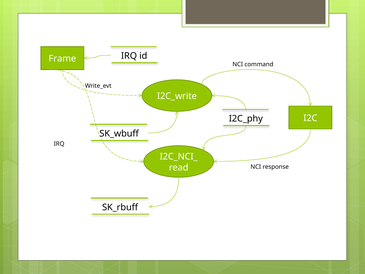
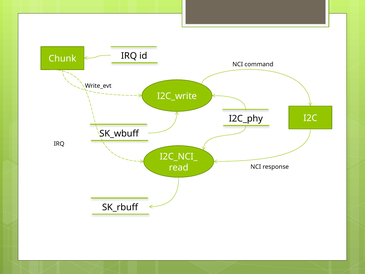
Frame: Frame -> Chunk (62, 59)
